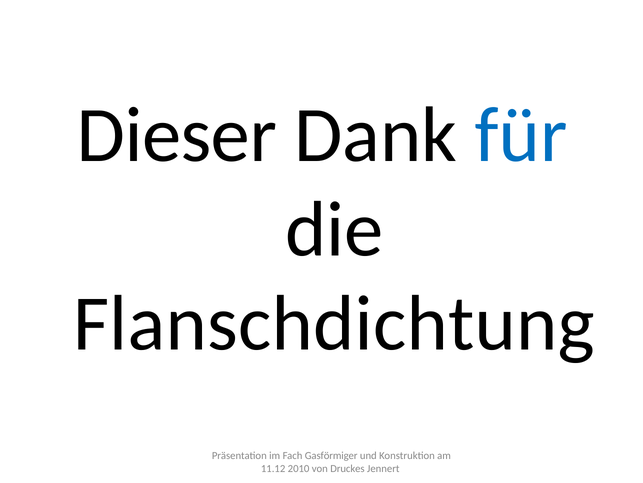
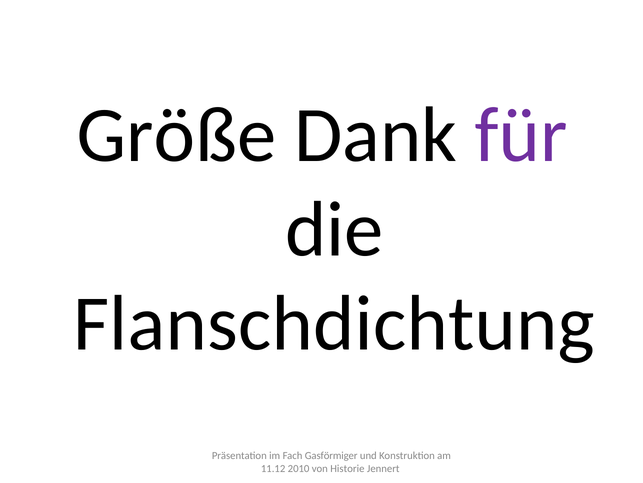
Dieser: Dieser -> Größe (176, 135)
für colour: blue -> purple (521, 135)
Druckes: Druckes -> Historie (347, 468)
